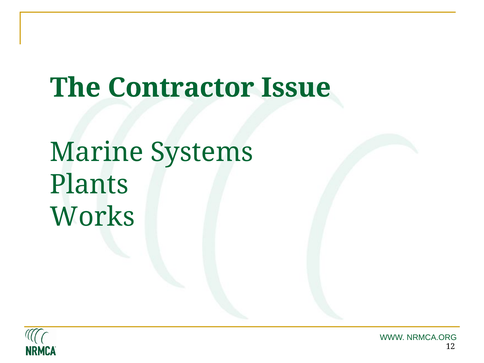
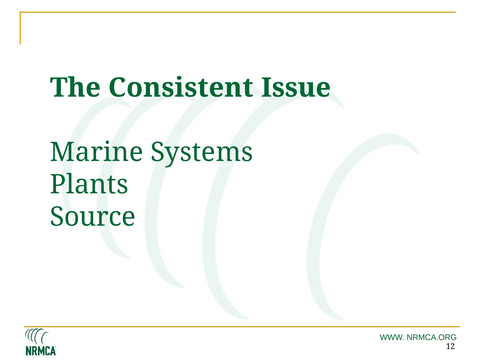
Contractor: Contractor -> Consistent (181, 88)
Works: Works -> Source (93, 217)
